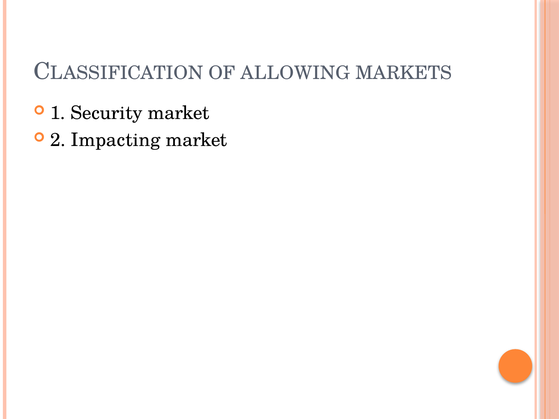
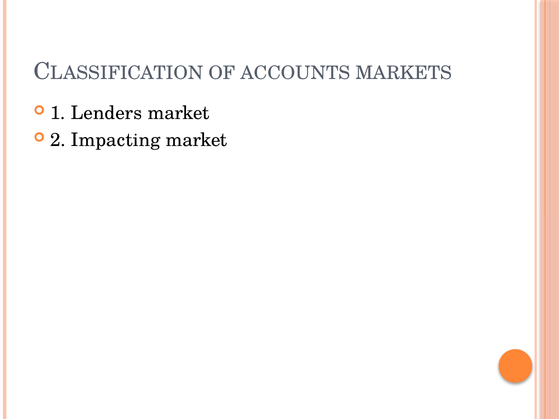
ALLOWING: ALLOWING -> ACCOUNTS (295, 73)
Security: Security -> Lenders (106, 113)
